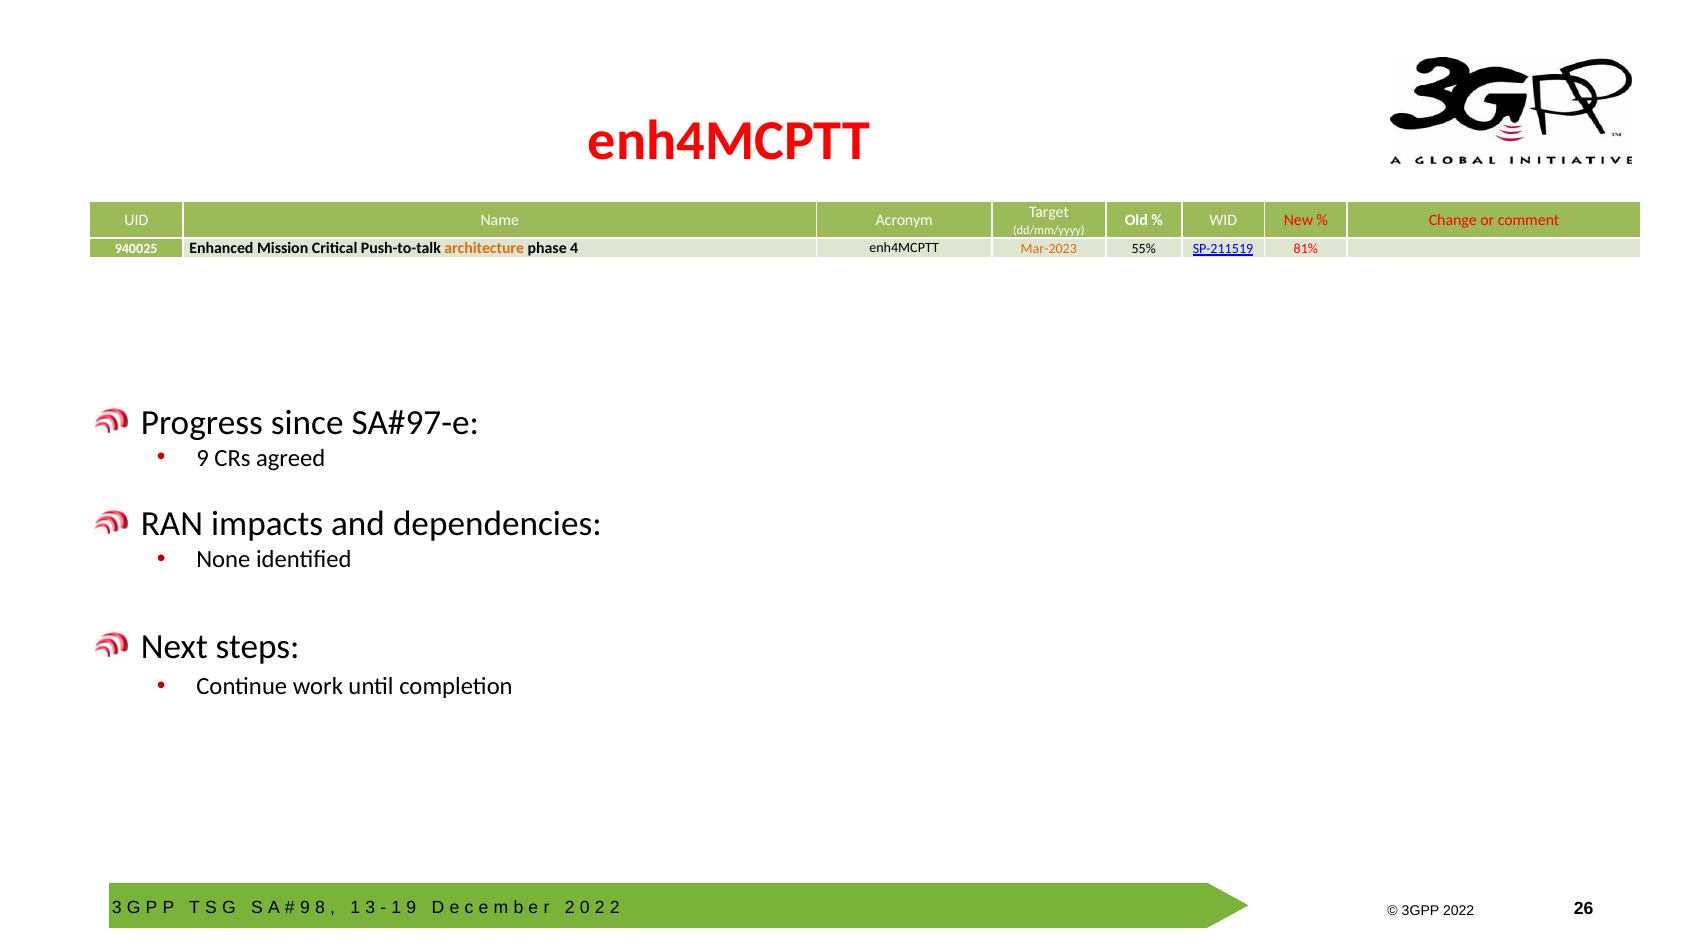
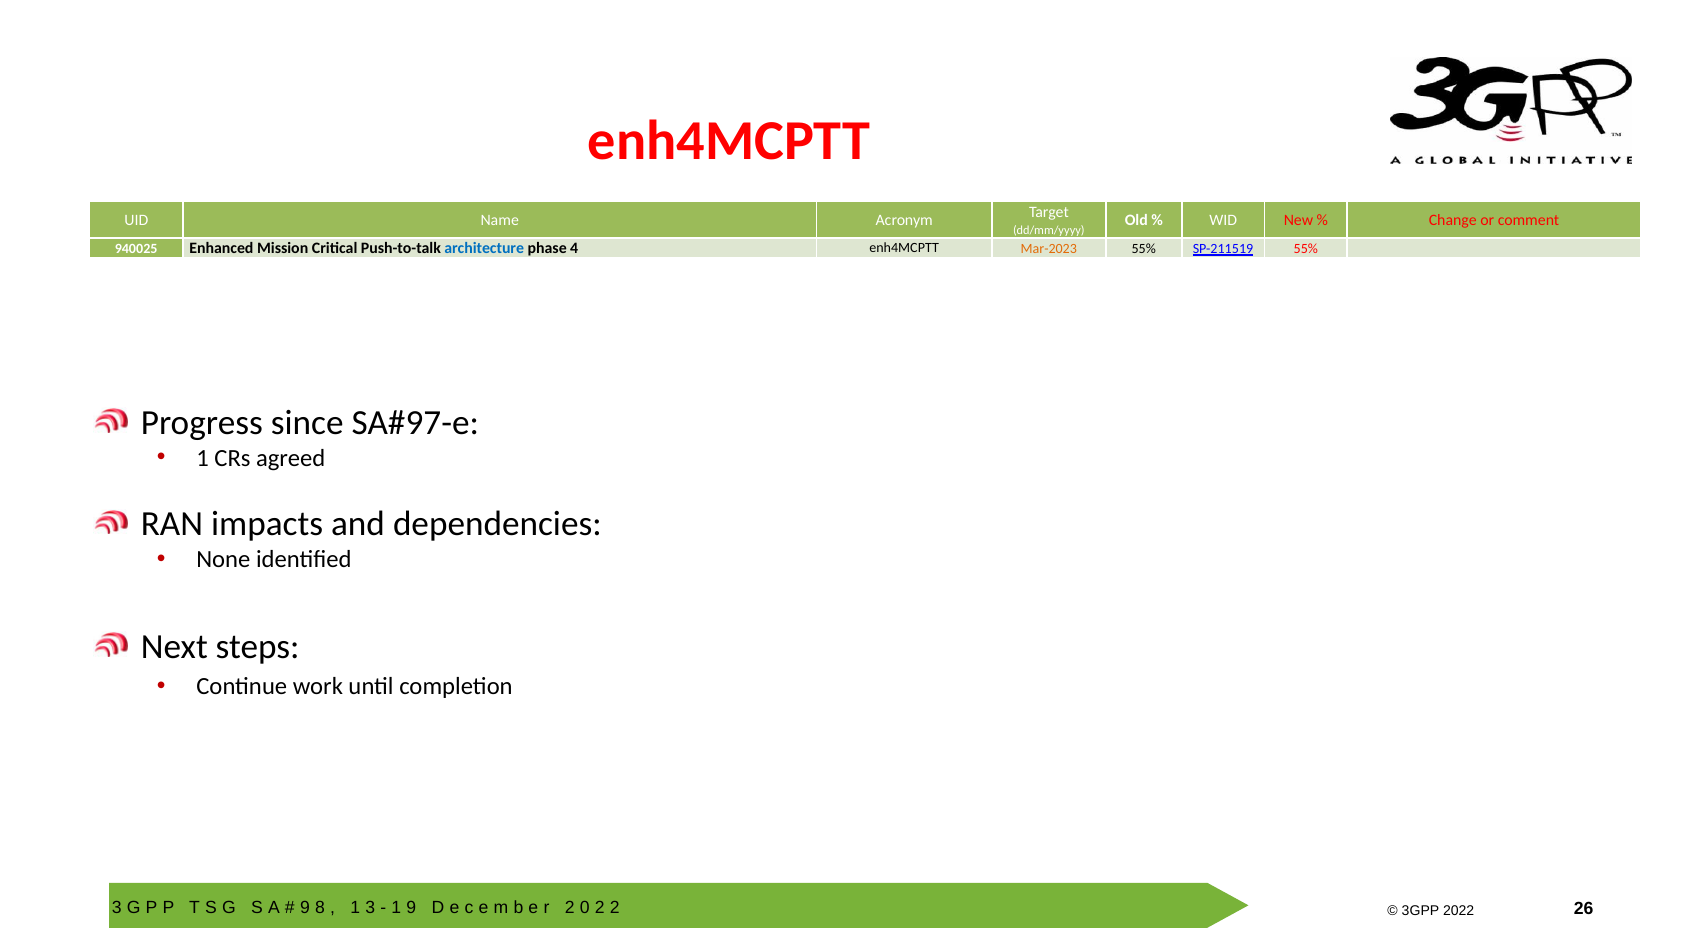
architecture colour: orange -> blue (484, 248)
SP-211519 81%: 81% -> 55% (1306, 249)
9: 9 -> 1 (203, 458)
